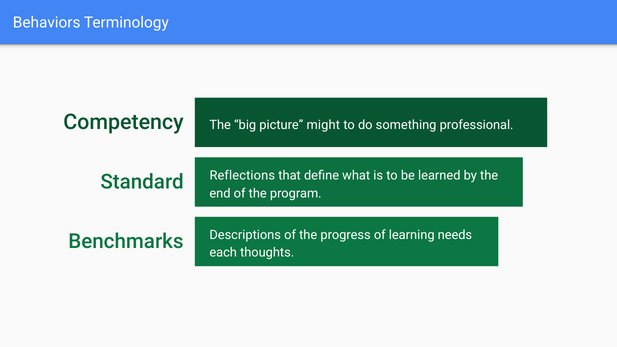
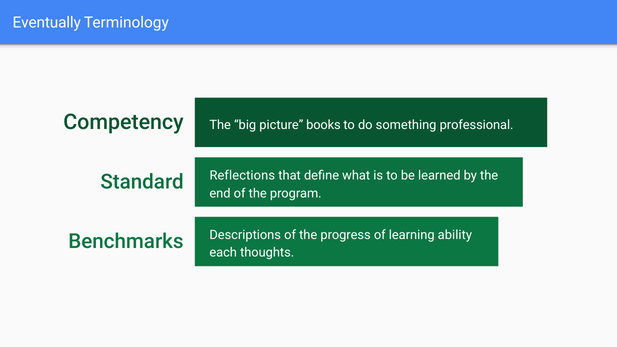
Behaviors: Behaviors -> Eventually (47, 22)
might: might -> books (323, 125)
needs: needs -> ability (455, 235)
